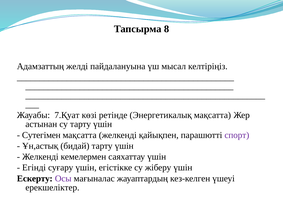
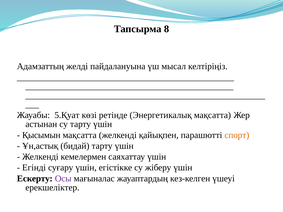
7.Қуат: 7.Қуат -> 5.Қуат (67, 115)
Сутегімен: Сутегімен -> Қысымын (41, 135)
спорт colour: purple -> orange (237, 135)
